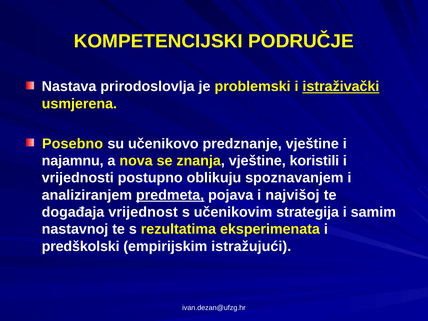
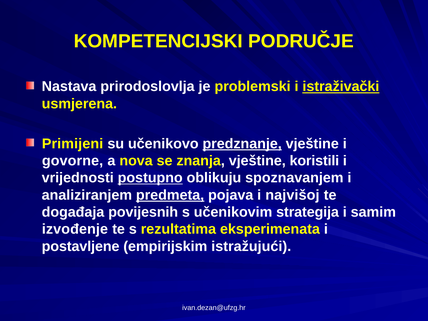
Posebno: Posebno -> Primijeni (73, 144)
predznanje underline: none -> present (242, 144)
najamnu: najamnu -> govorne (73, 161)
postupno underline: none -> present (150, 178)
vrijednost: vrijednost -> povijesnih (143, 212)
nastavnoj: nastavnoj -> izvođenje (75, 229)
predškolski: predškolski -> postavljene (81, 246)
